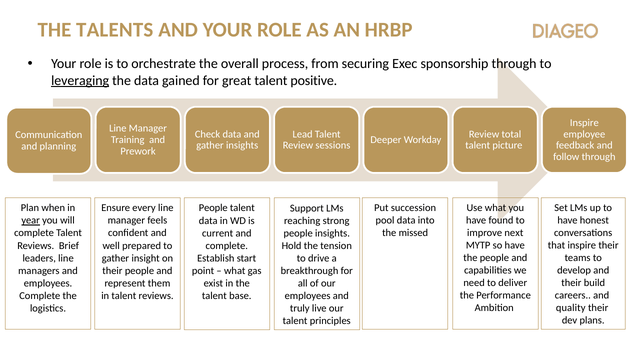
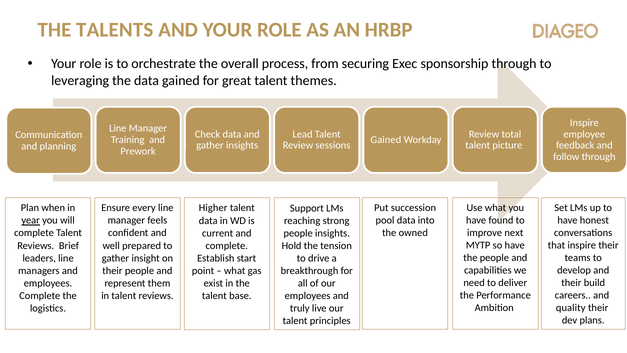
leveraging underline: present -> none (80, 80)
positive: positive -> themes (314, 80)
Deeper: Deeper -> Gained (386, 140)
People: People -> Higher (213, 208)
missed: missed -> owned (413, 232)
